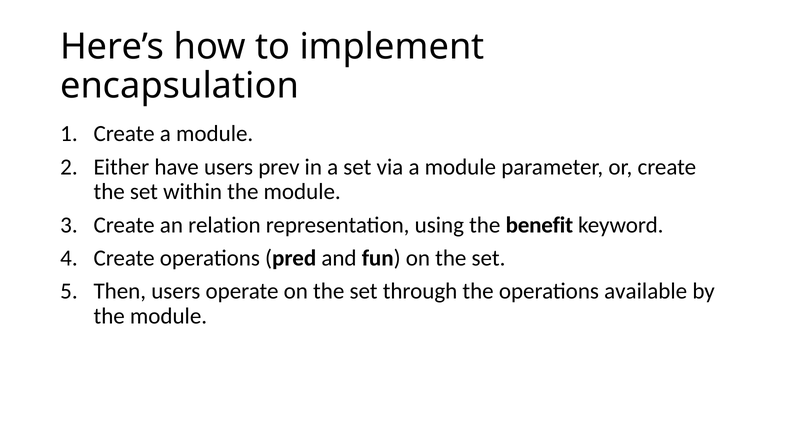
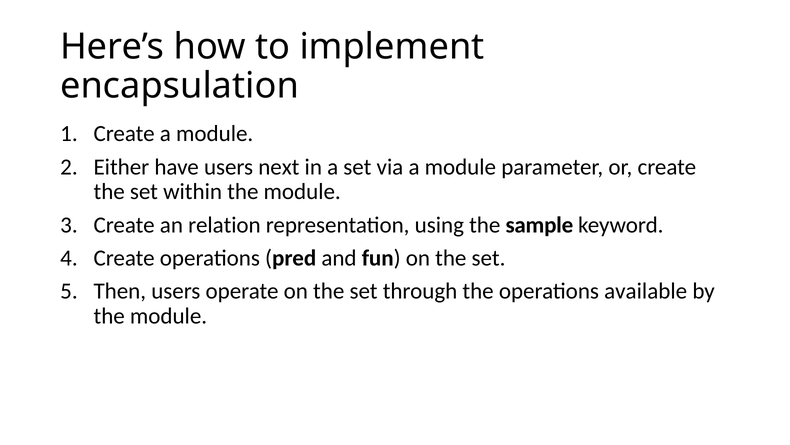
prev: prev -> next (279, 167)
benefit: benefit -> sample (539, 225)
